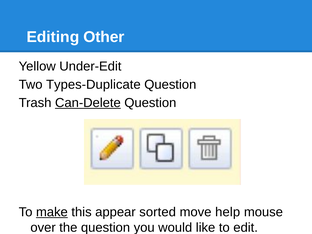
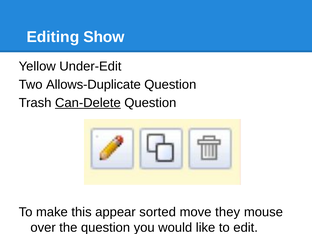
Other: Other -> Show (104, 37)
Types-Duplicate: Types-Duplicate -> Allows-Duplicate (93, 85)
make underline: present -> none (52, 212)
help: help -> they (228, 212)
